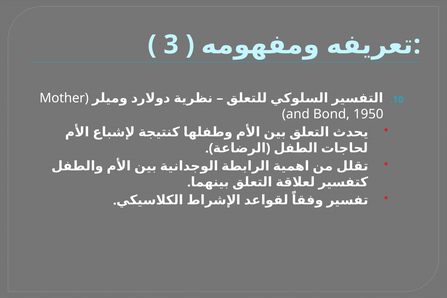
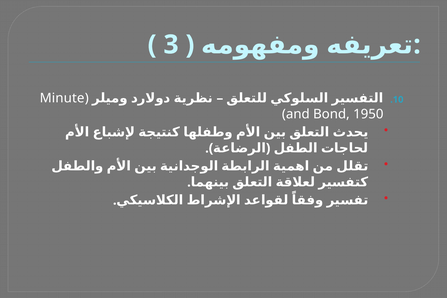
Mother: Mother -> Minute (62, 98)
